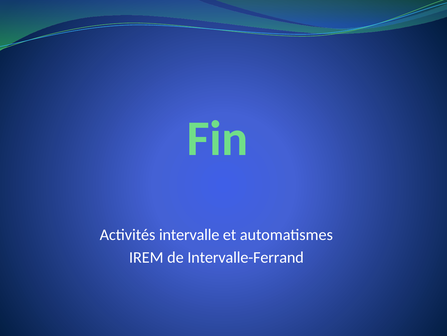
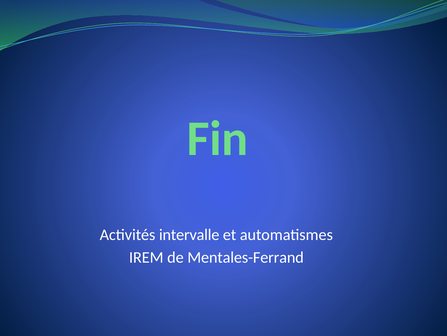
Intervalle-Ferrand: Intervalle-Ferrand -> Mentales-Ferrand (246, 257)
